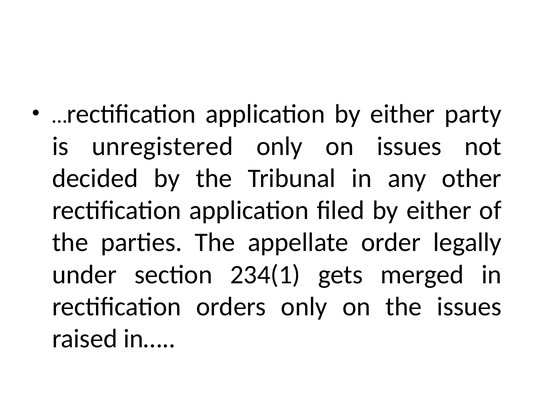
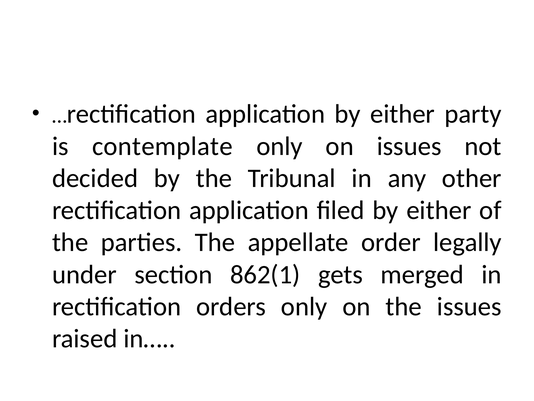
unregistered: unregistered -> contemplate (162, 146)
234(1: 234(1 -> 862(1 (265, 274)
